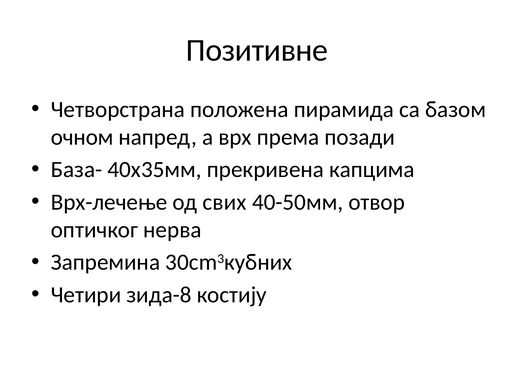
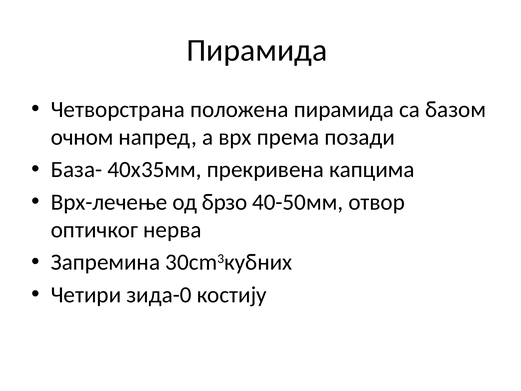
Позитивне: Позитивне -> Пирамида (257, 50)
свих: свих -> брзо (225, 202)
зида-8: зида-8 -> зида-0 (159, 295)
